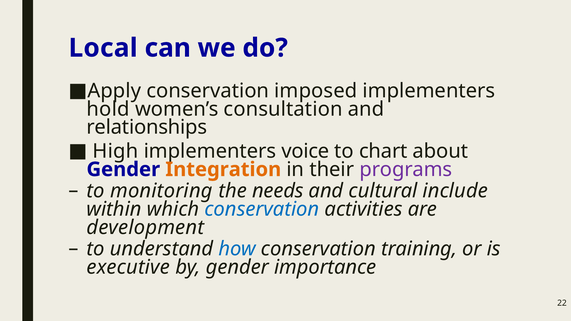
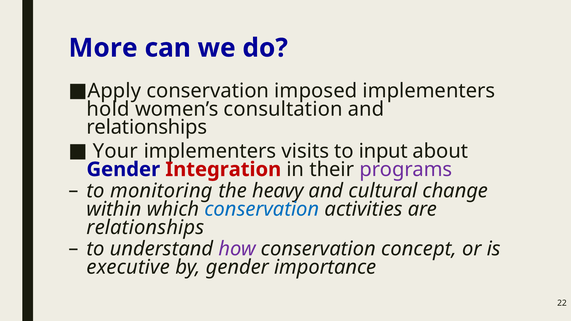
Local: Local -> More (103, 48)
High: High -> Your (115, 151)
voice: voice -> visits (305, 151)
chart: chart -> input (383, 151)
Integration colour: orange -> red (223, 170)
needs: needs -> heavy (278, 191)
include: include -> change (455, 191)
development: development -> relationships (145, 228)
how colour: blue -> purple (237, 249)
training: training -> concept (419, 249)
